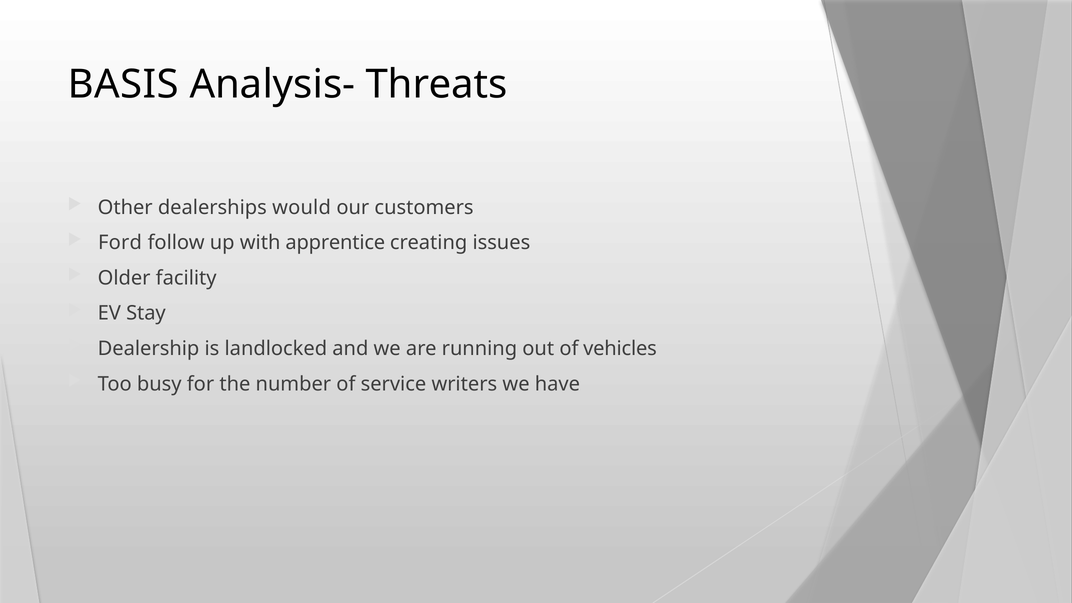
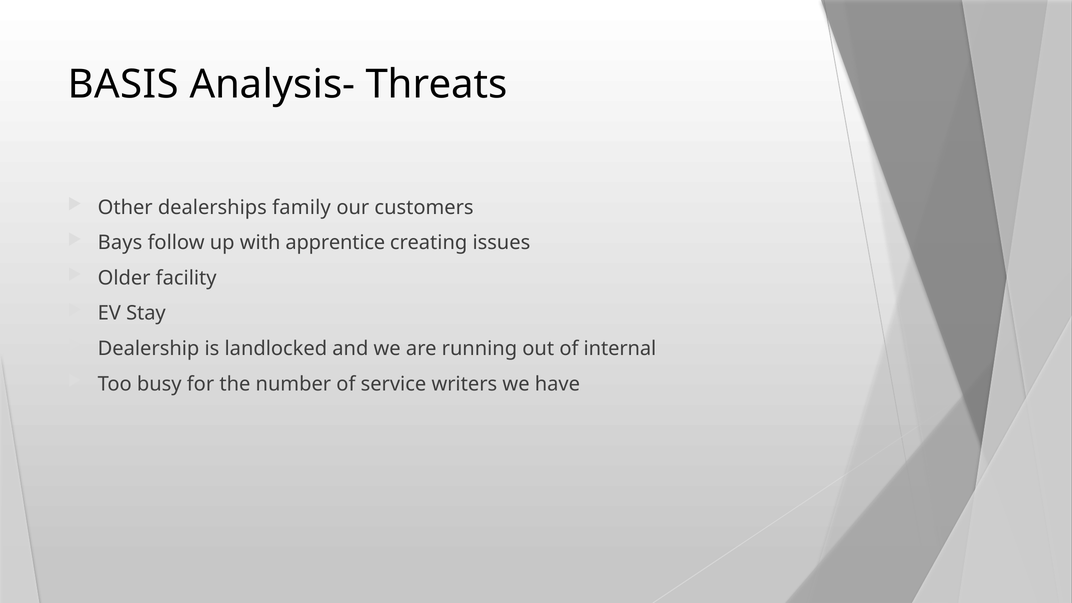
would: would -> family (302, 207)
Ford: Ford -> Bays (120, 243)
vehicles: vehicles -> internal (620, 349)
